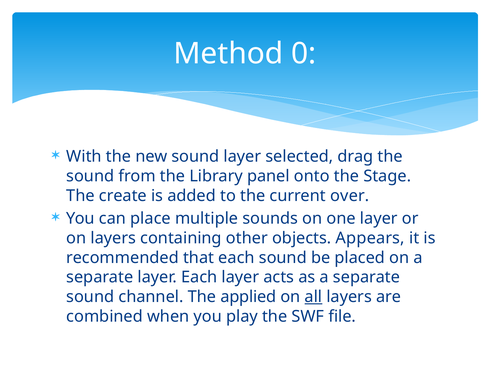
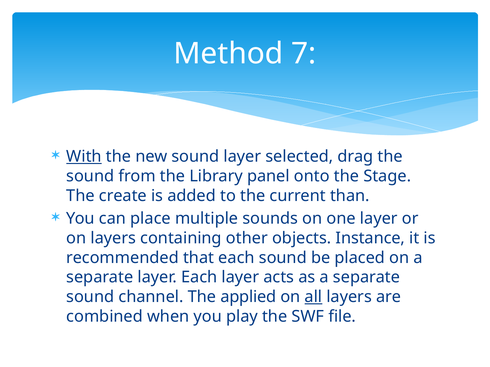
0: 0 -> 7 (304, 54)
With underline: none -> present (84, 157)
over: over -> than (350, 196)
Appears: Appears -> Instance (370, 238)
